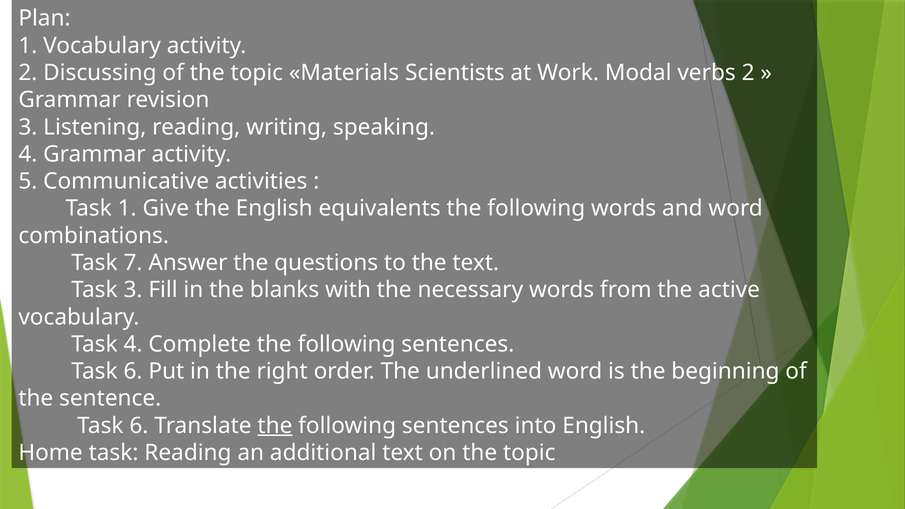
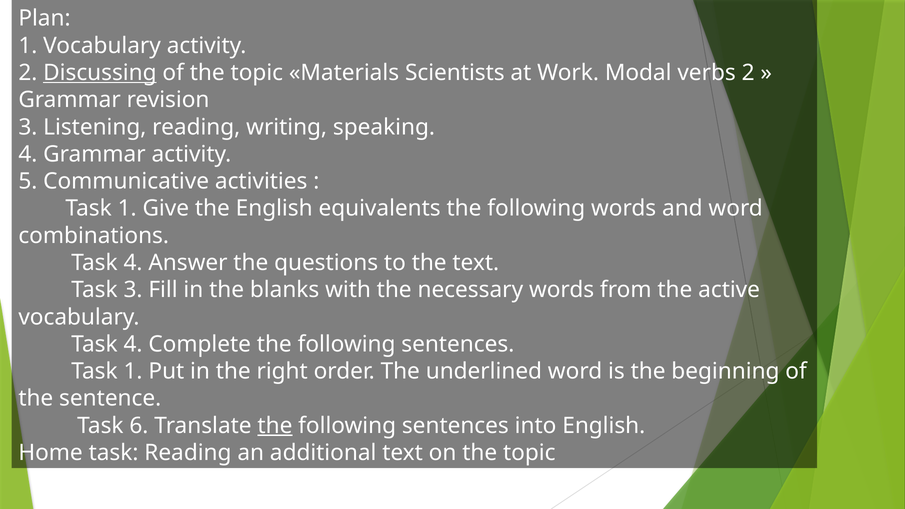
Discussing underline: none -> present (100, 73)
7: 7 -> 4 (133, 263)
6: 6 -> 1 (133, 371)
